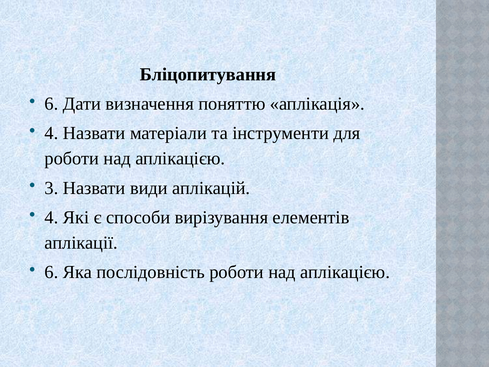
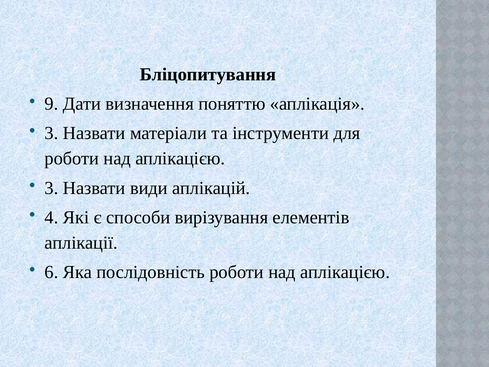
6: 6 -> 9 (51, 104)
4: 4 -> 3 (51, 133)
